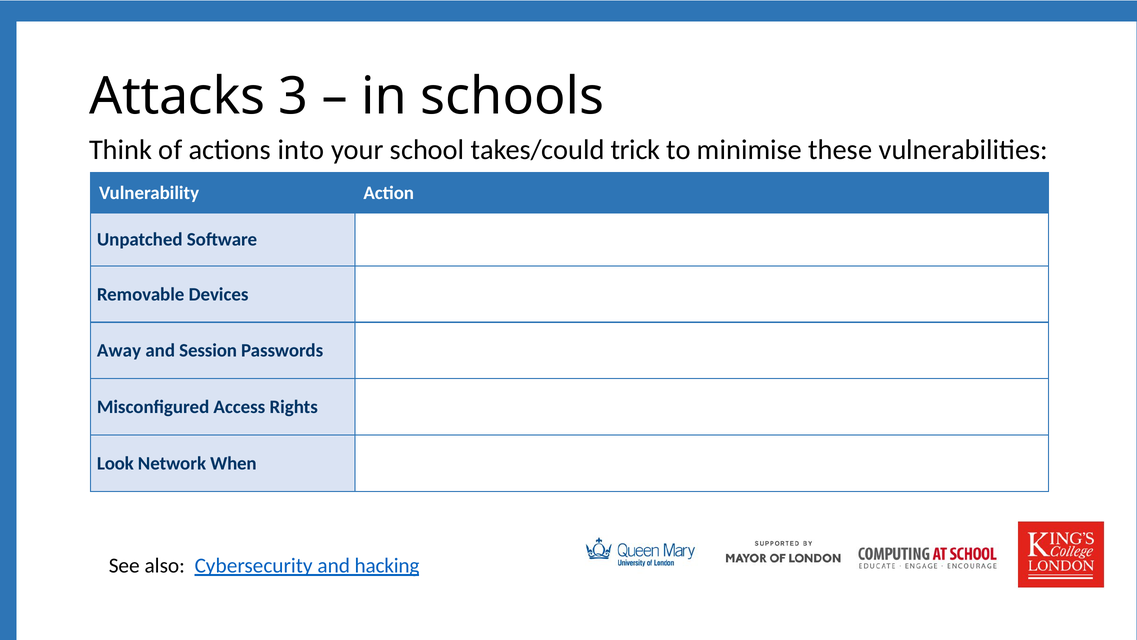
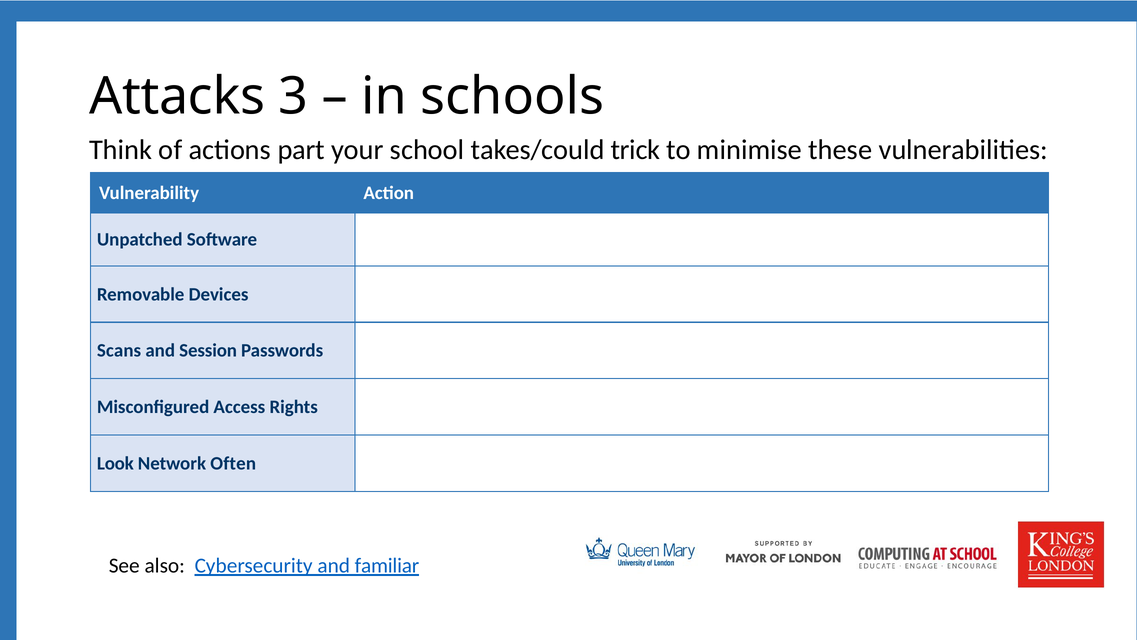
into: into -> part (301, 150)
Away: Away -> Scans (119, 350)
When: When -> Often (233, 463)
hacking: hacking -> familiar (387, 565)
